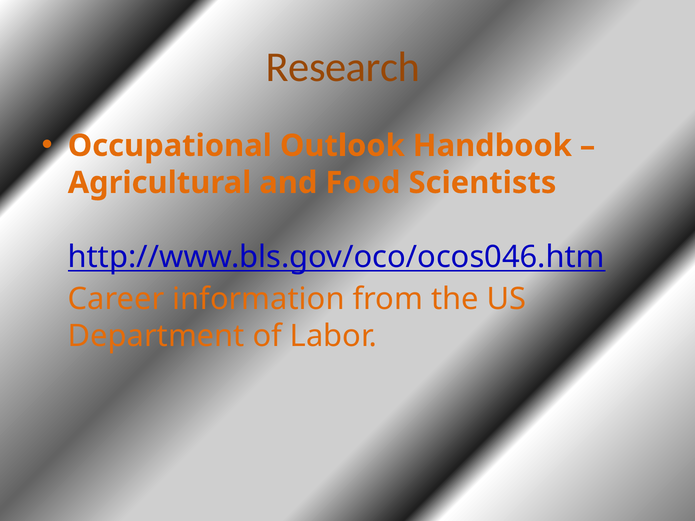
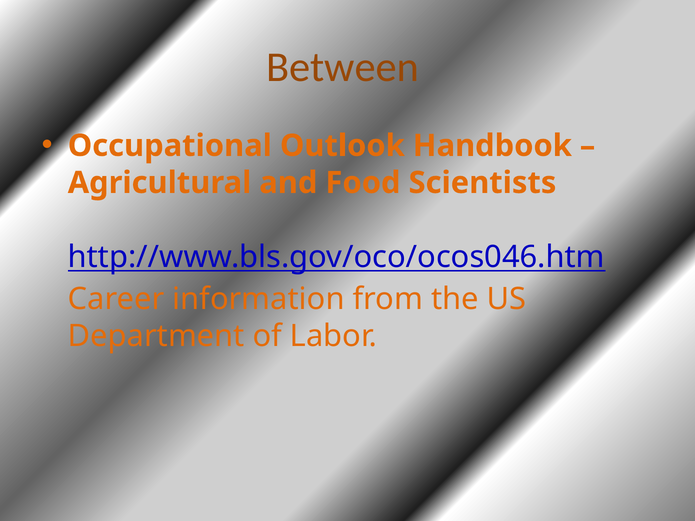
Research: Research -> Between (343, 67)
